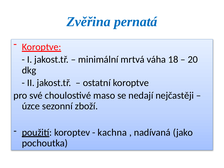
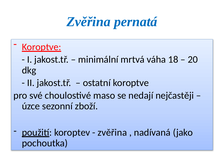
kachna: kachna -> zvěřina (112, 132)
